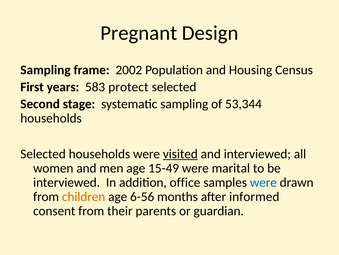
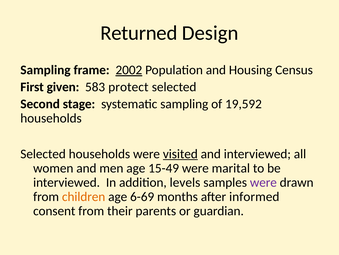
Pregnant: Pregnant -> Returned (139, 33)
2002 underline: none -> present (129, 70)
years: years -> given (63, 87)
53,344: 53,344 -> 19,592 (243, 104)
office: office -> levels (185, 182)
were colour: blue -> purple (263, 182)
6-56: 6-56 -> 6-69 (142, 196)
